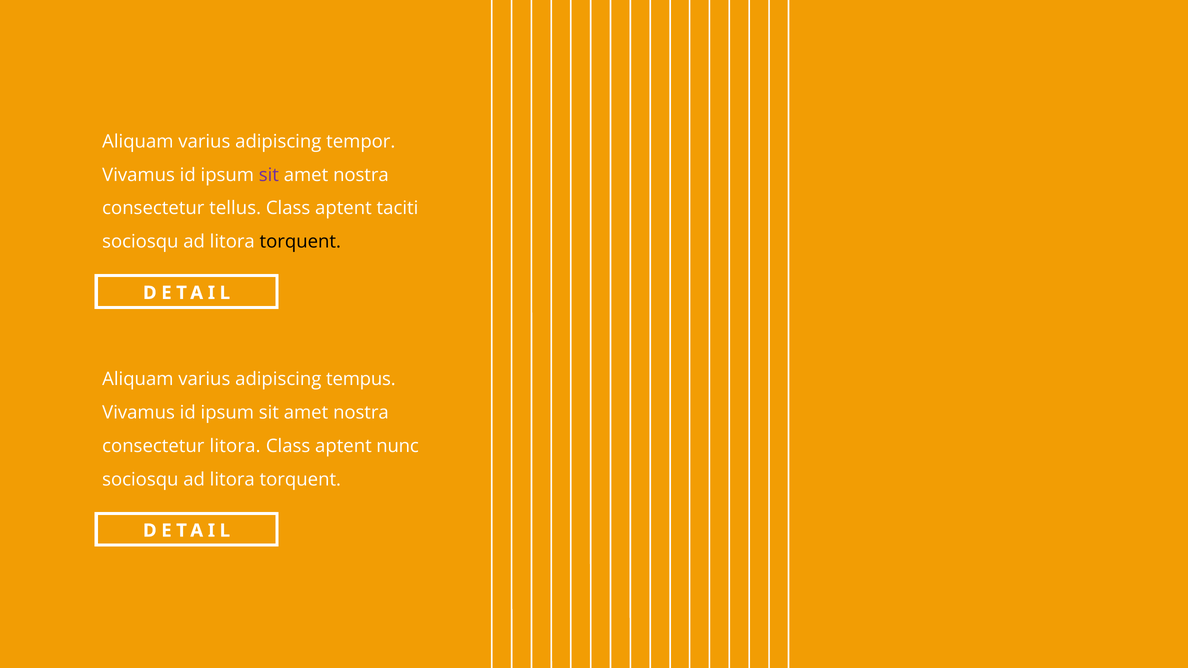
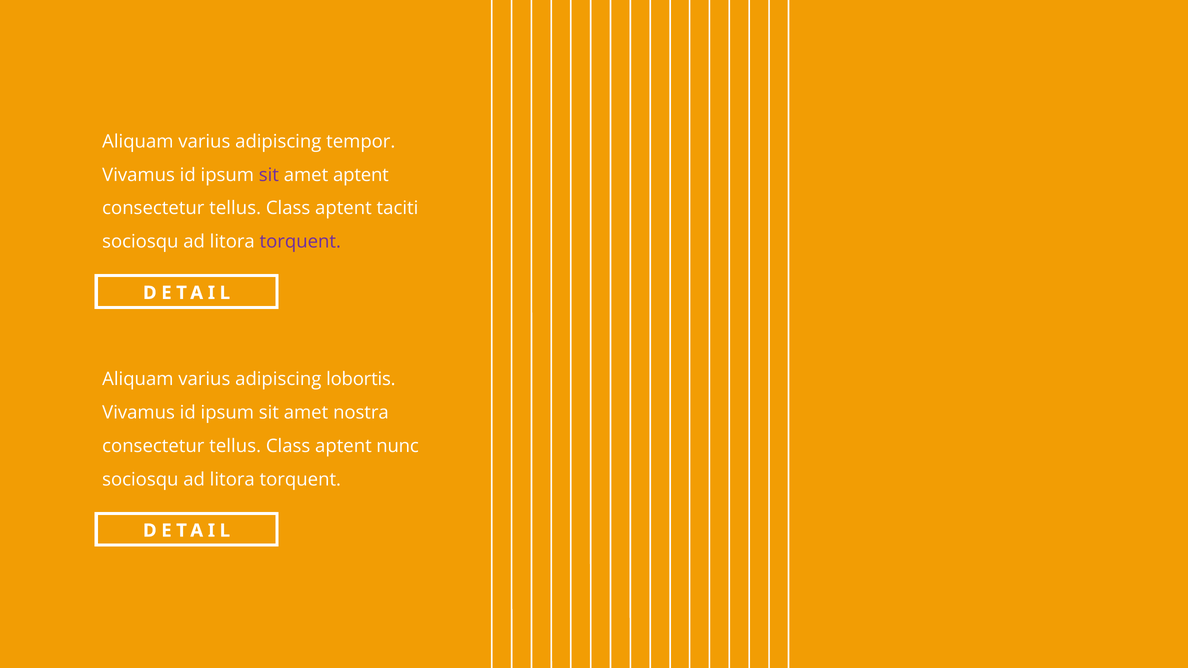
nostra: nostra -> aptent (361, 175)
torquent colour: black -> purple (300, 242)
tempus: tempus -> lobortis (361, 379)
litora: litora -> tellus (235, 446)
